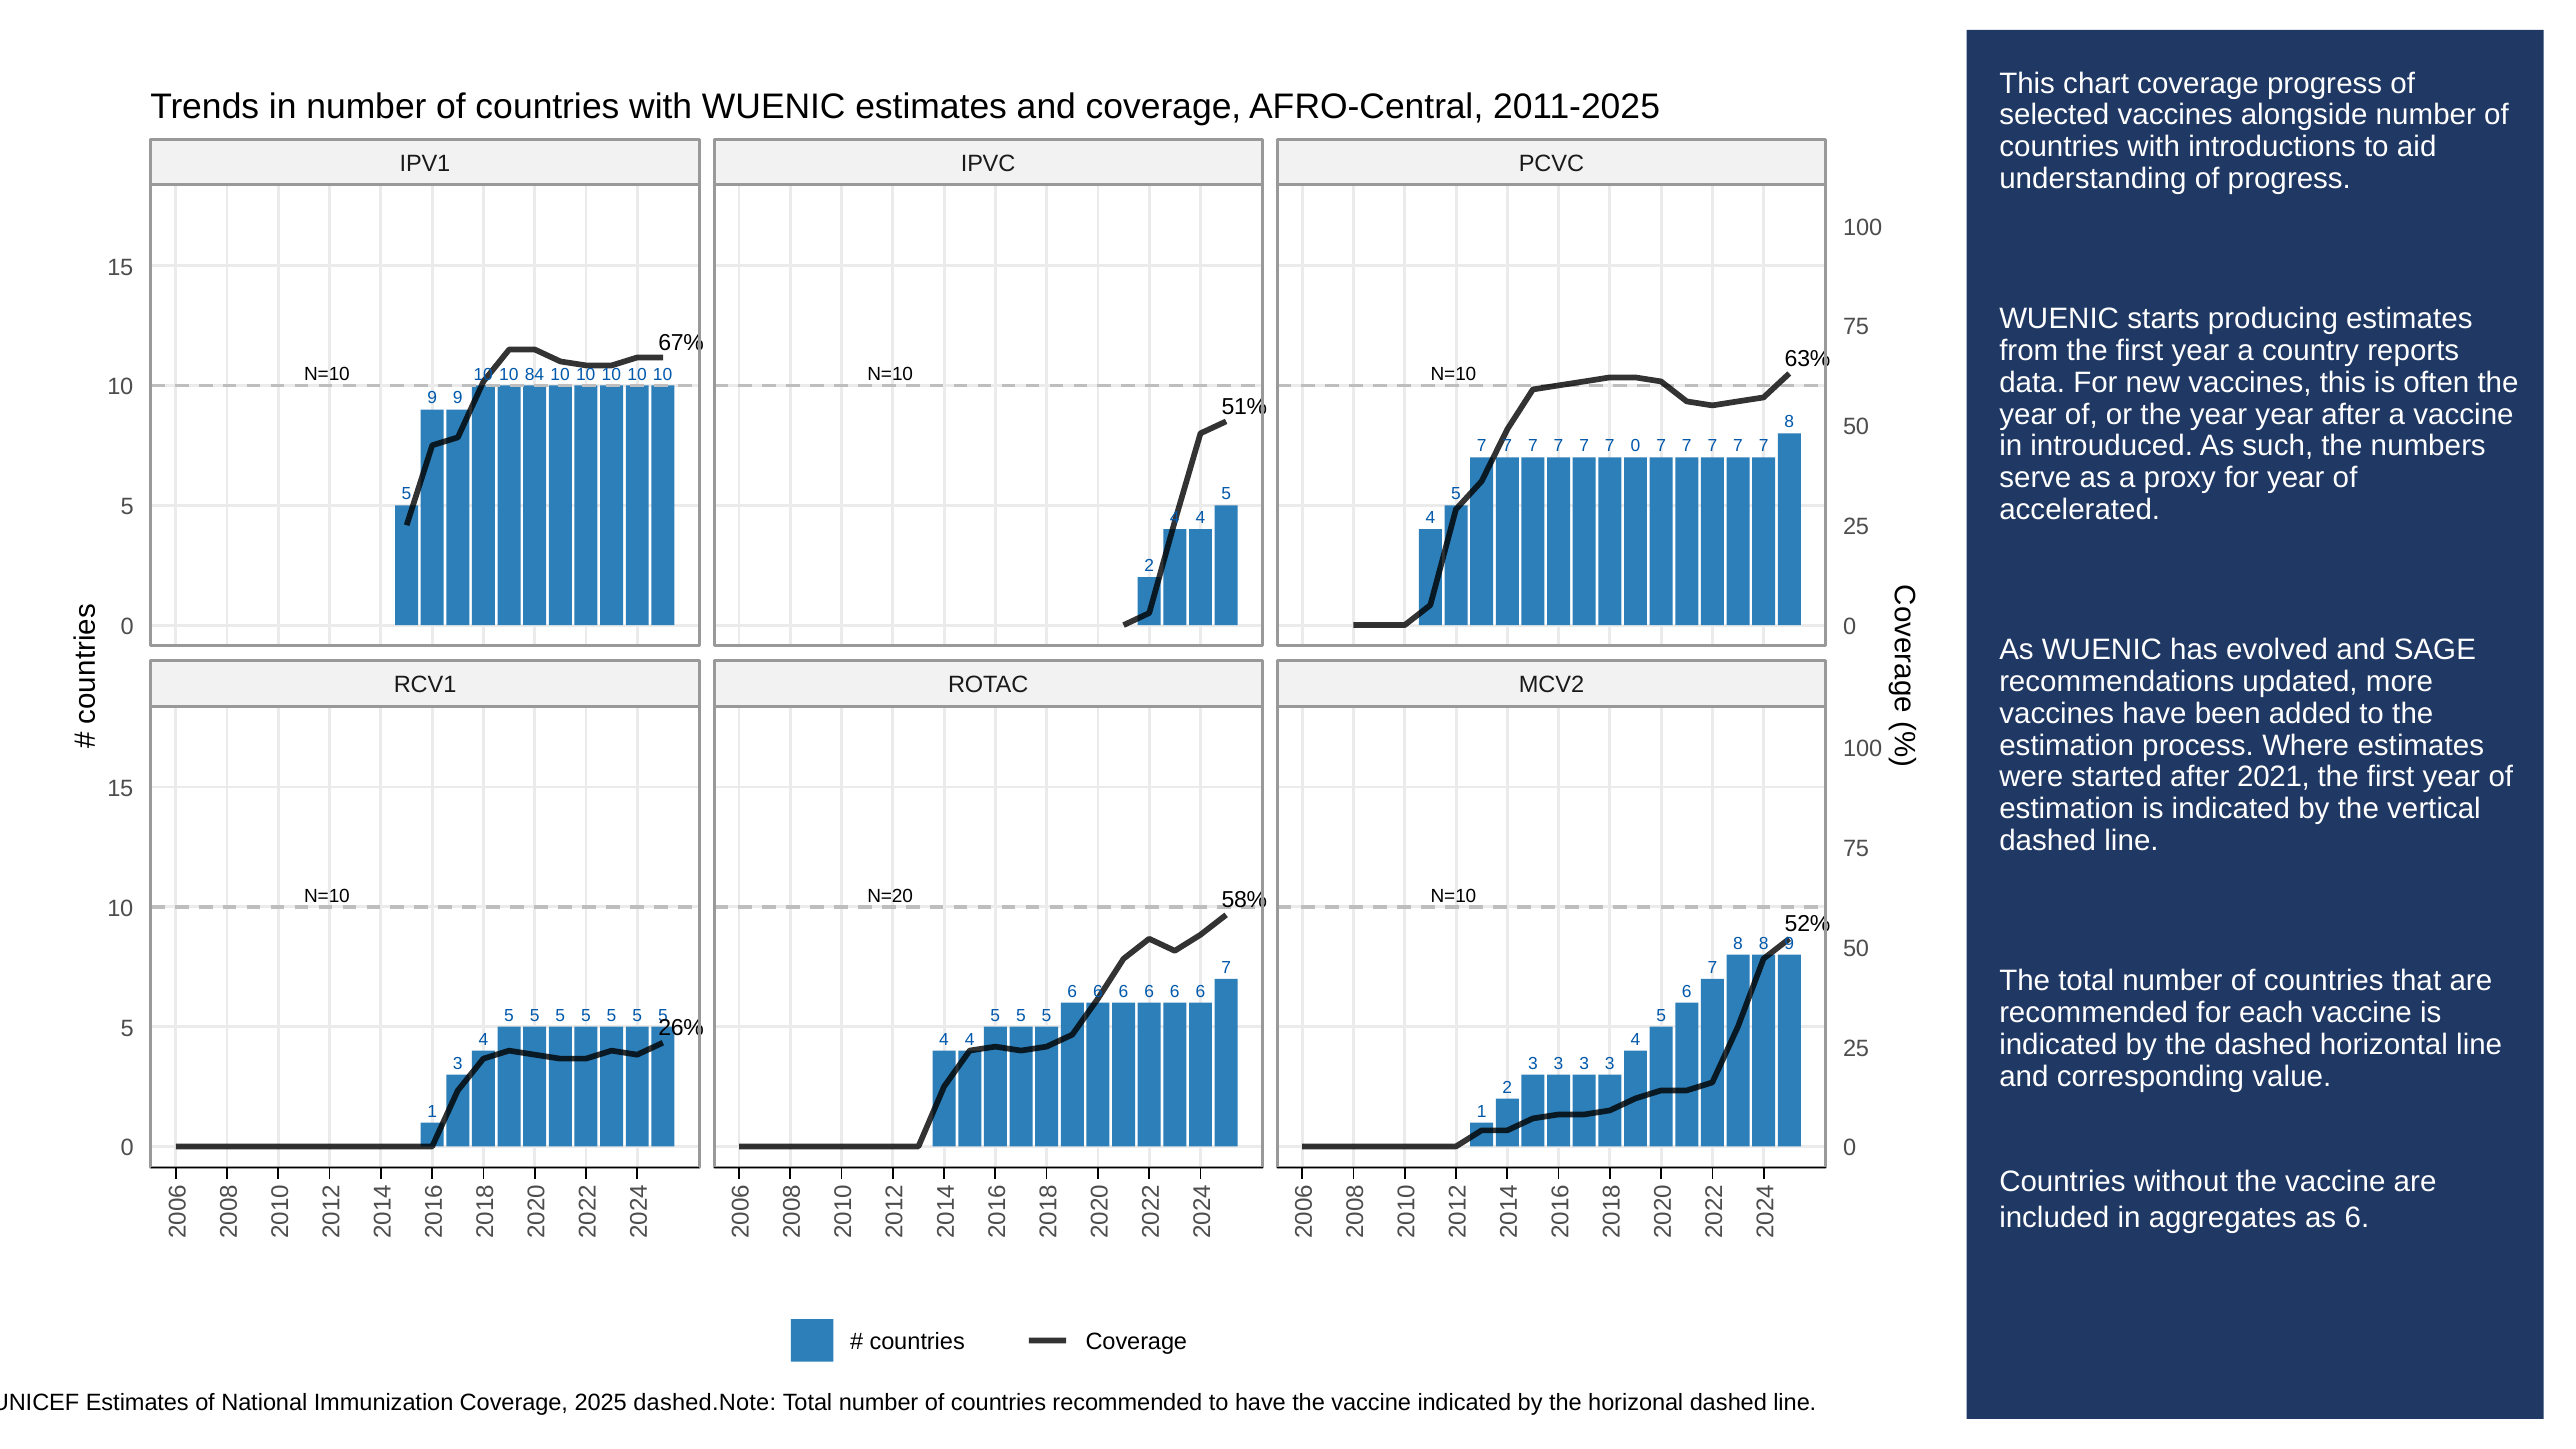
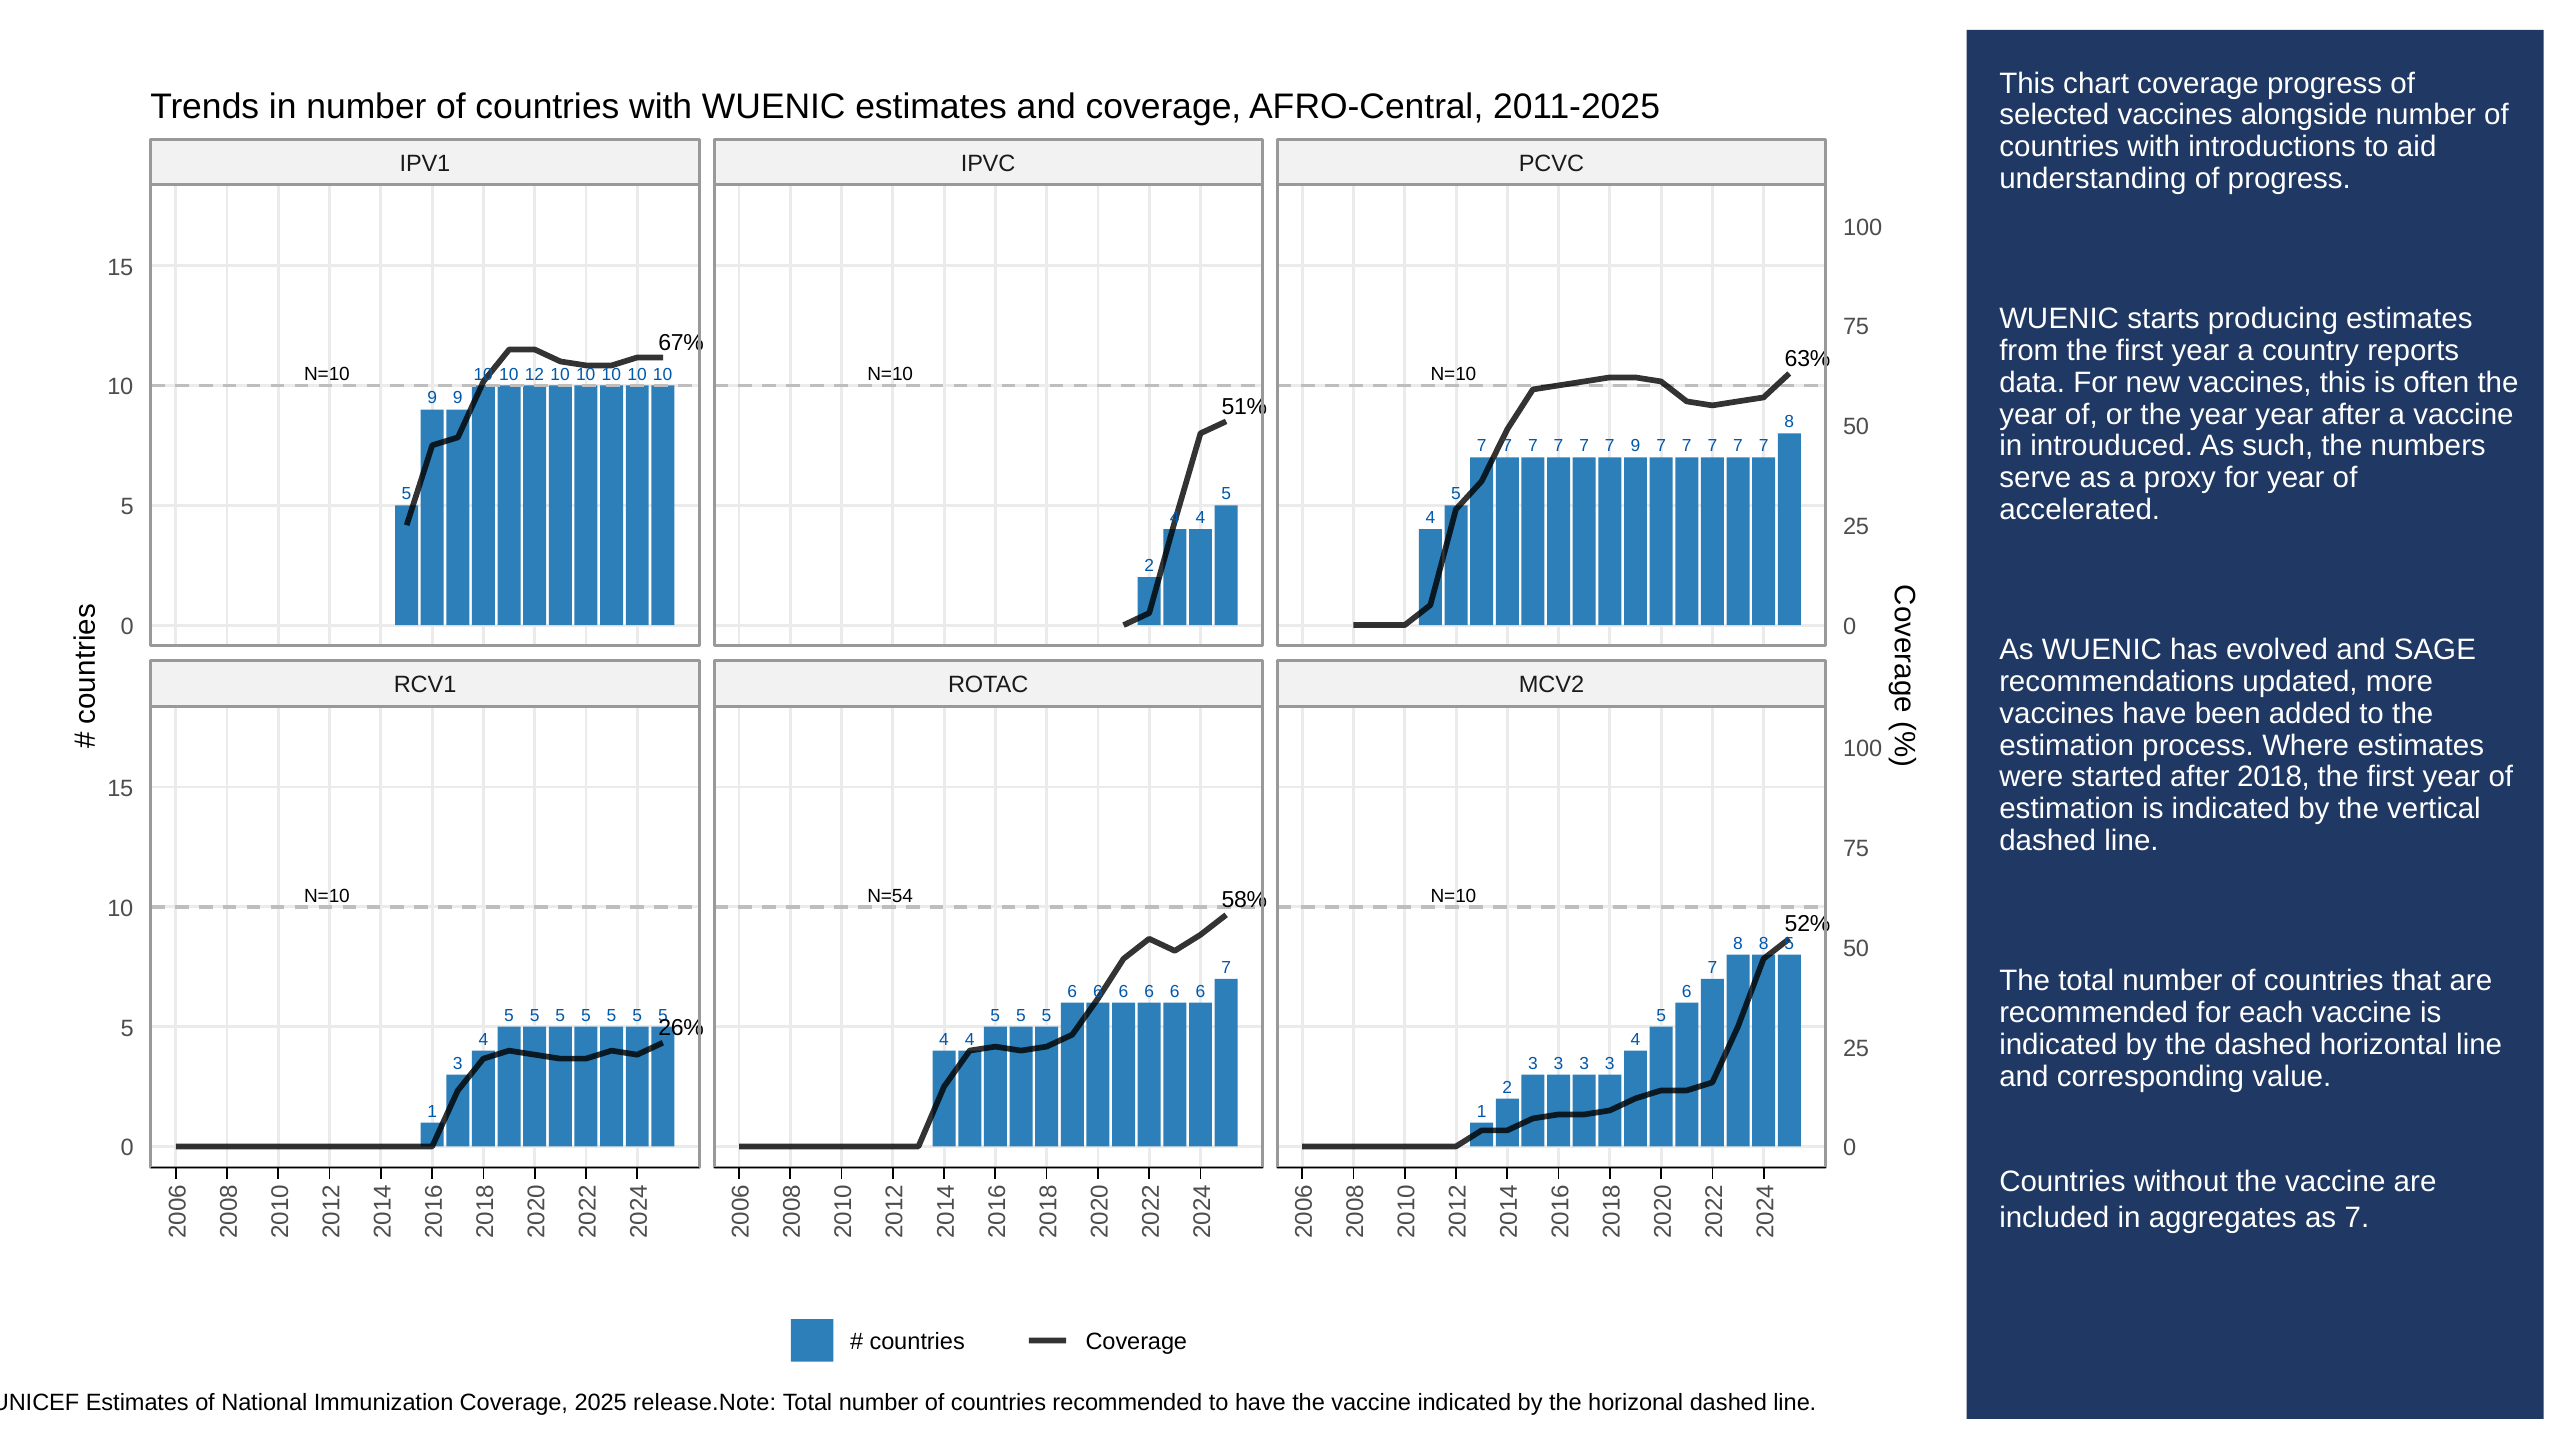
84: 84 -> 12 (535, 374)
7 0: 0 -> 9 (1635, 446)
2021: 2021 -> 2018 (2274, 777)
N=20: N=20 -> N=54 (890, 896)
8 9: 9 -> 5 (1789, 944)
as 6: 6 -> 7 (2357, 1218)
dashed.Note: dashed.Note -> release.Note (705, 1403)
